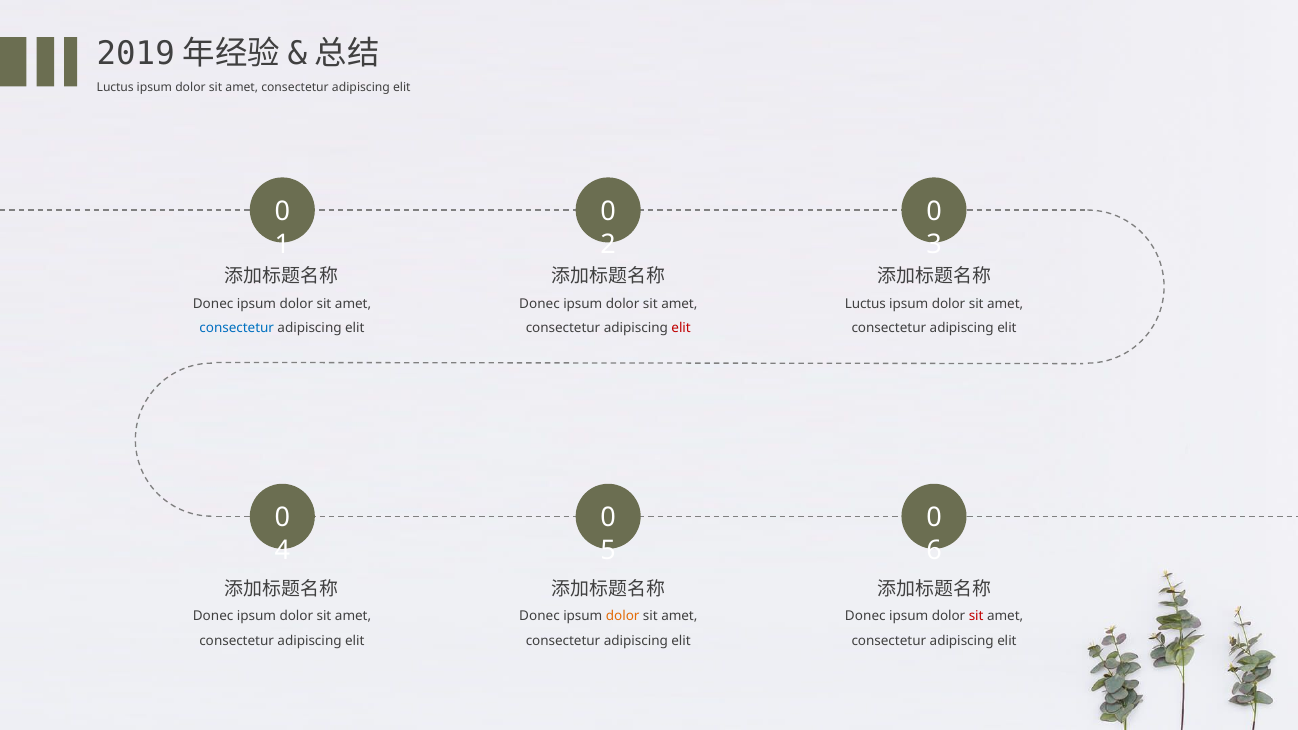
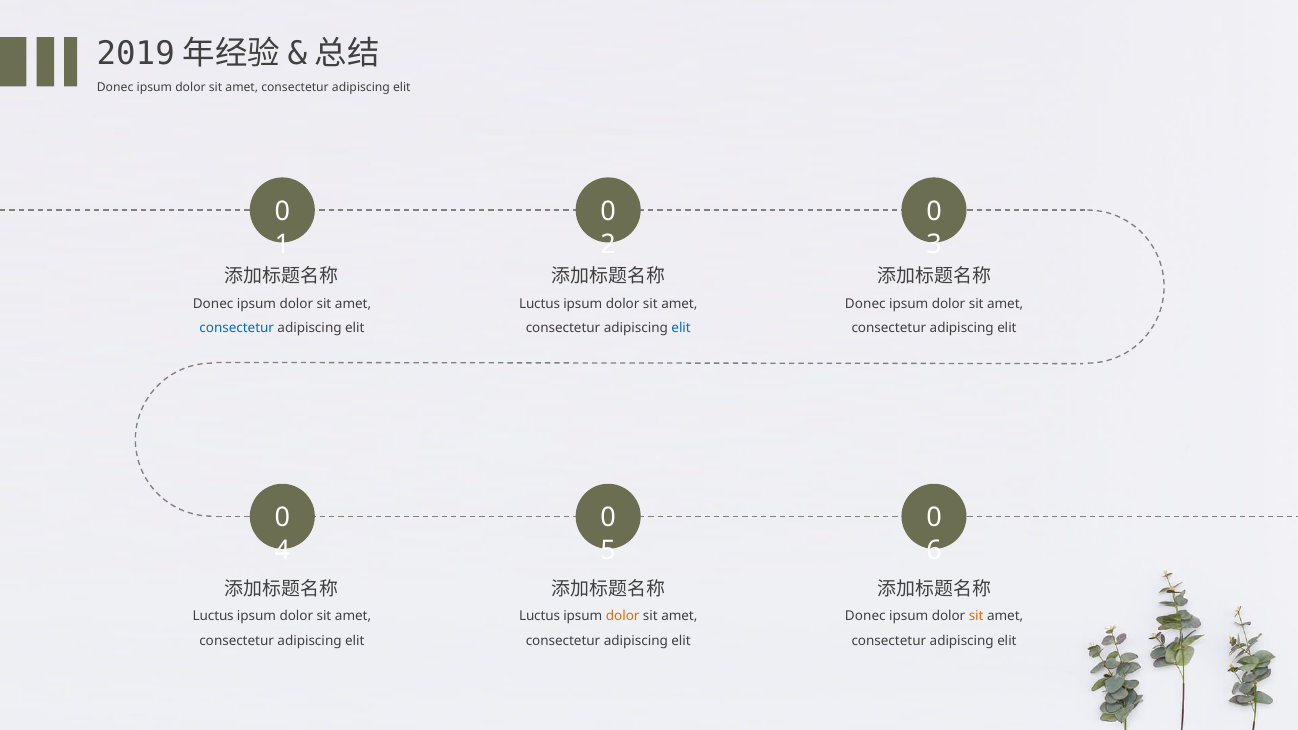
Luctus: Luctus -> Donec (115, 88)
Donec: Donec -> Luctus (540, 304)
Luctus: Luctus -> Donec (865, 304)
elit colour: red -> blue (681, 328)
Donec: Donec -> Luctus (213, 616)
Donec: Donec -> Luctus (540, 616)
sit colour: red -> orange (976, 616)
